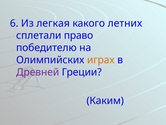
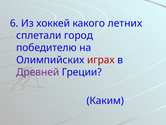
легкая: легкая -> хоккей (53, 23)
право: право -> город (78, 35)
играх colour: orange -> red (101, 60)
